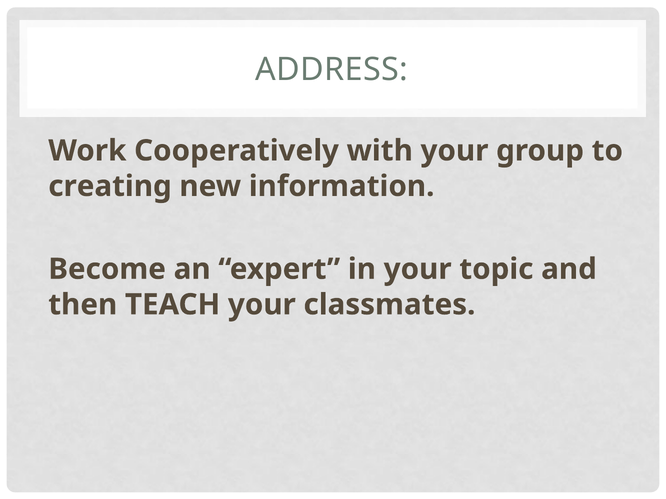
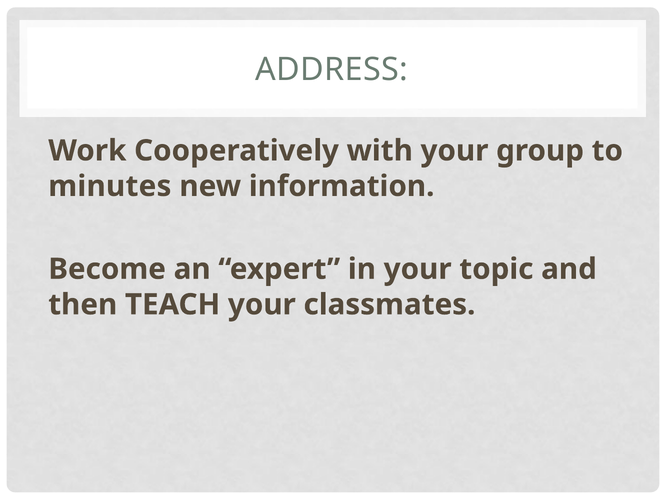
creating: creating -> minutes (110, 186)
